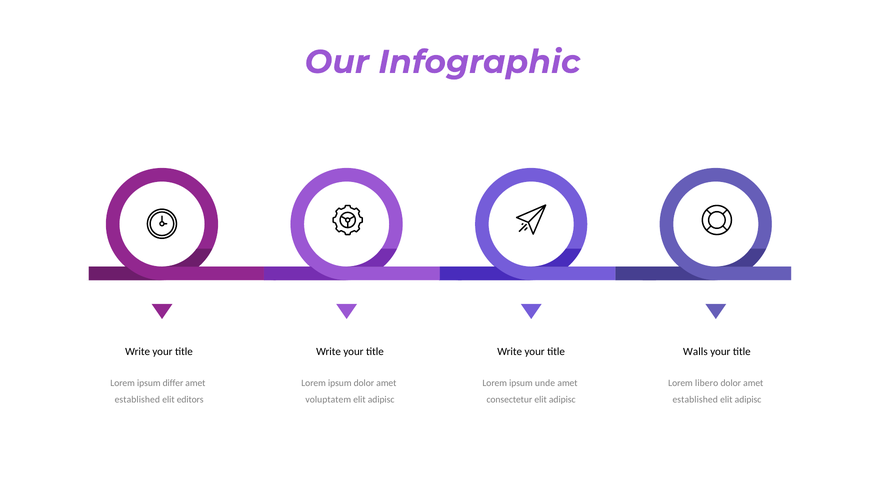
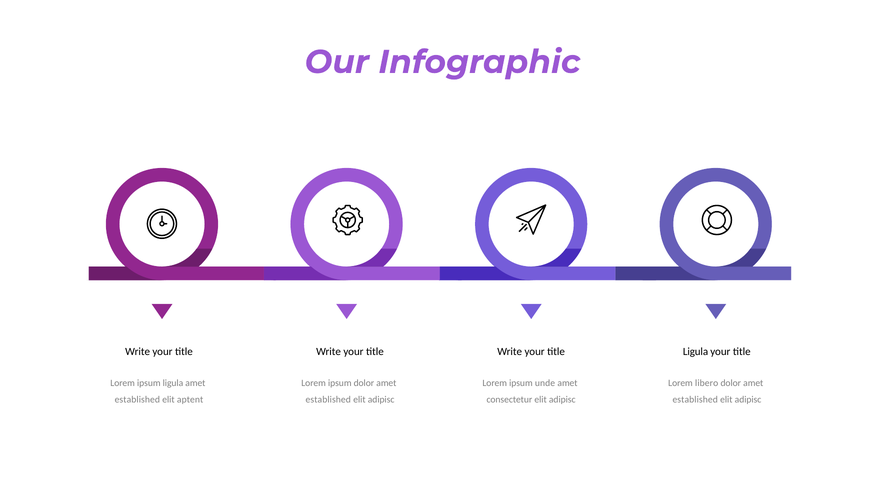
Walls: Walls -> Ligula (696, 351)
ipsum differ: differ -> ligula (173, 383)
editors: editors -> aptent (190, 399)
voluptatem: voluptatem -> established (328, 399)
